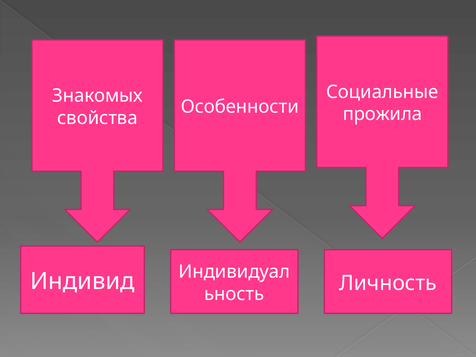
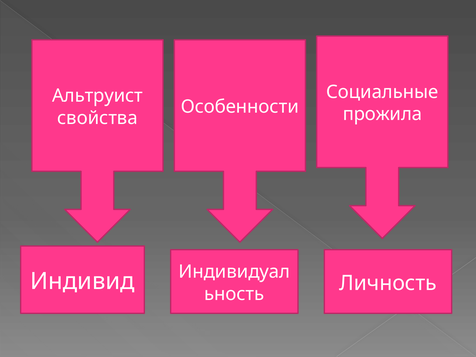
Знакомых: Знакомых -> Альтруист (97, 96)
